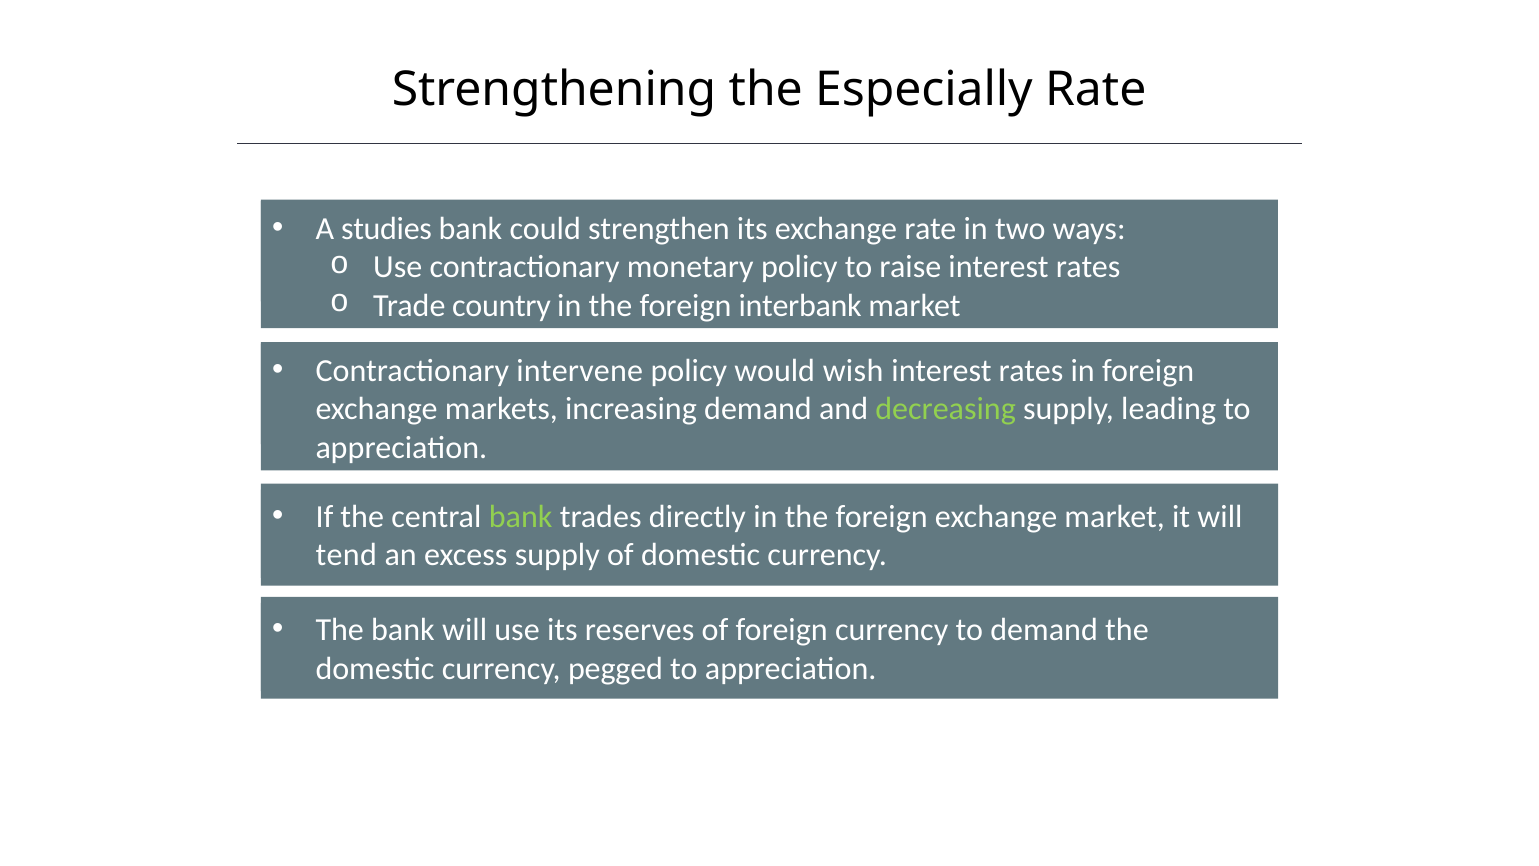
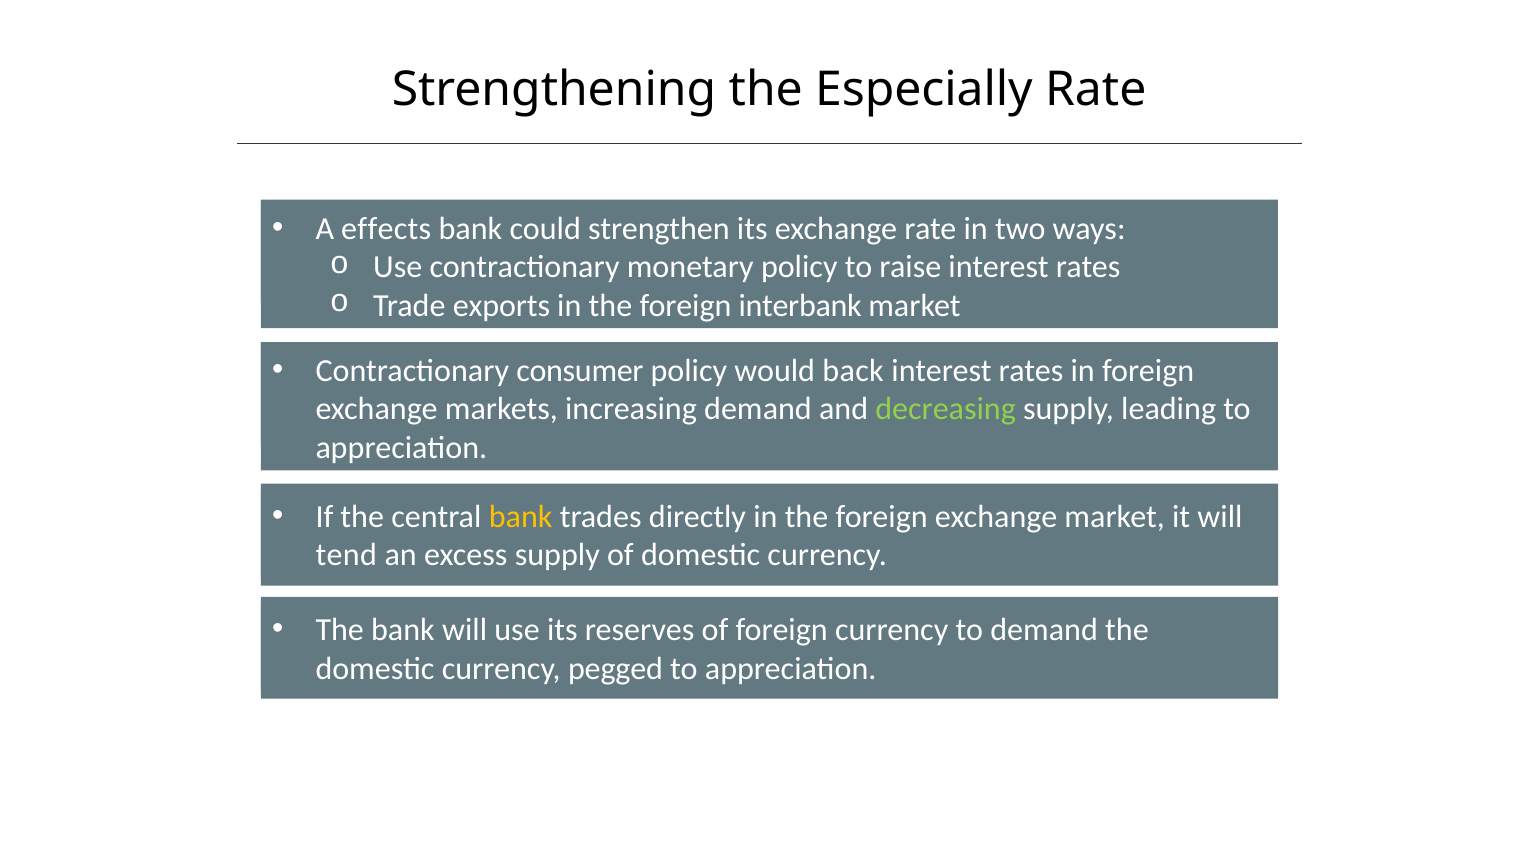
studies: studies -> effects (386, 228)
country: country -> exports (501, 305)
intervene: intervene -> consumer (580, 371)
wish: wish -> back (853, 371)
bank colour: light green -> yellow (521, 517)
